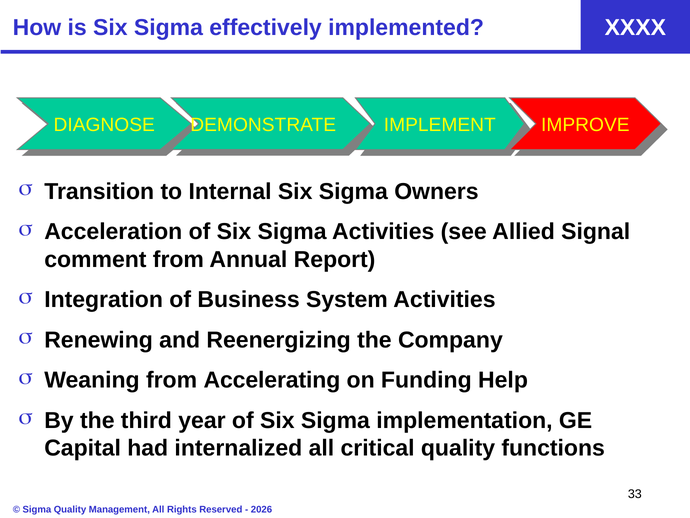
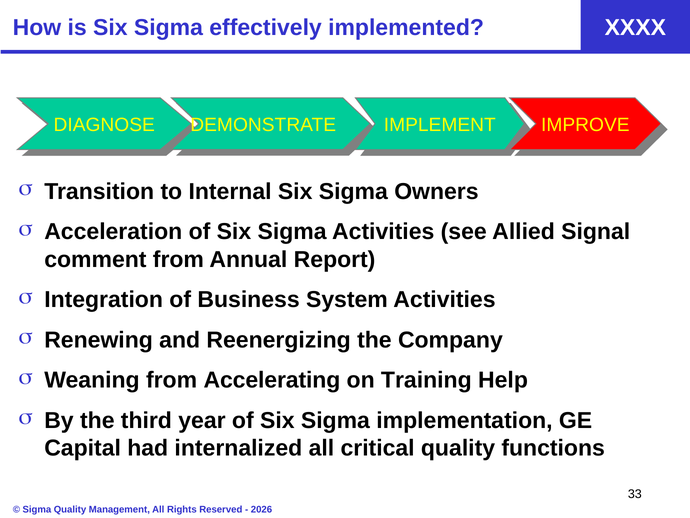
Funding: Funding -> Training (426, 380)
